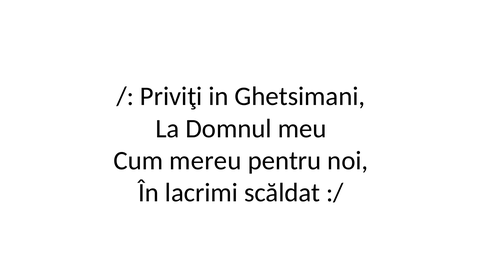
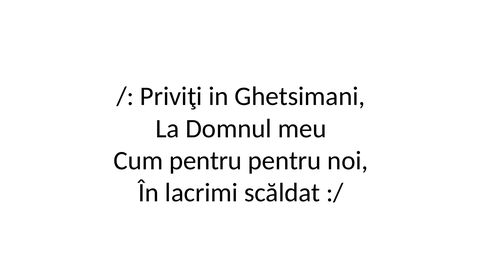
Cum mereu: mereu -> pentru (206, 161)
